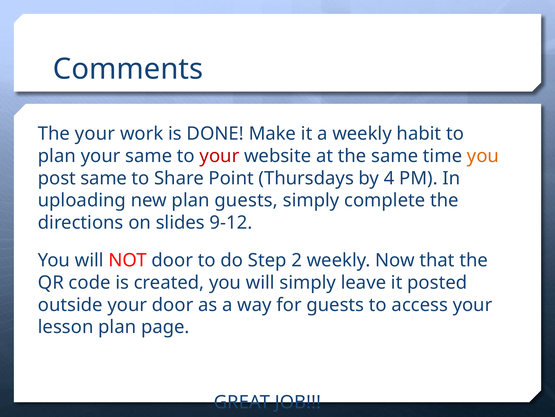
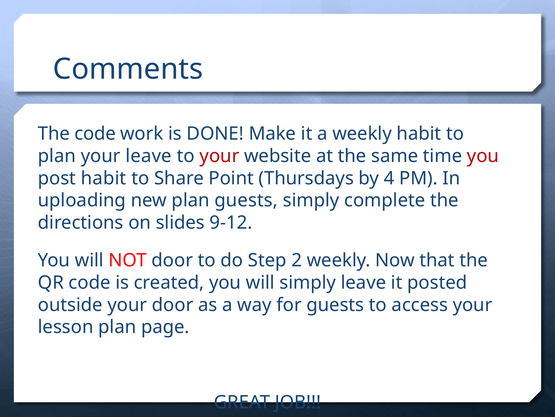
The your: your -> code (95, 134)
your same: same -> leave (149, 156)
you colour: orange -> red (483, 156)
post same: same -> habit (104, 178)
